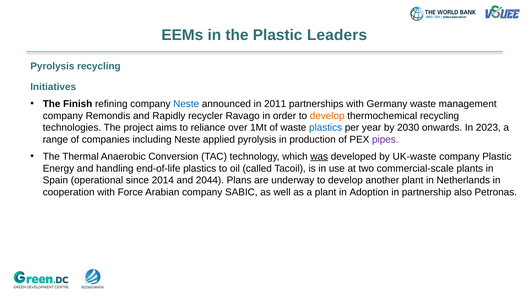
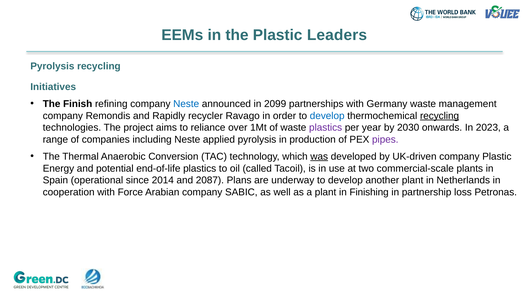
2011: 2011 -> 2099 (275, 104)
develop colour: orange -> blue (327, 116)
recycling underline: none -> present (440, 116)
plastics colour: blue -> purple (326, 127)
UK-waste: UK-waste -> UK-driven (414, 156)
handling: handling -> potential (115, 168)
2044: 2044 -> 2087 (210, 180)
Adoption: Adoption -> Finishing (369, 192)
also: also -> loss (463, 192)
